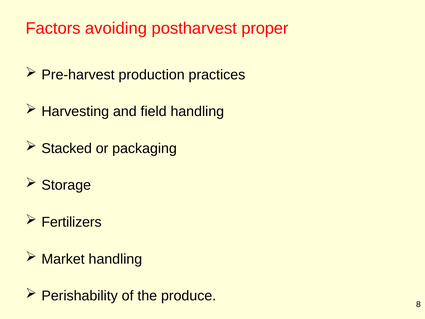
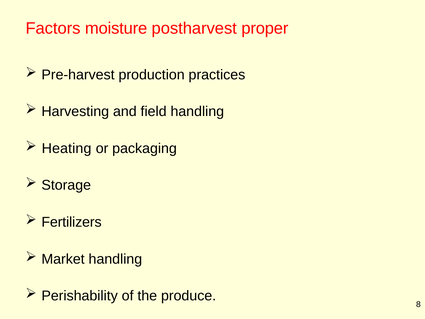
avoiding: avoiding -> moisture (116, 28)
Stacked: Stacked -> Heating (67, 148)
